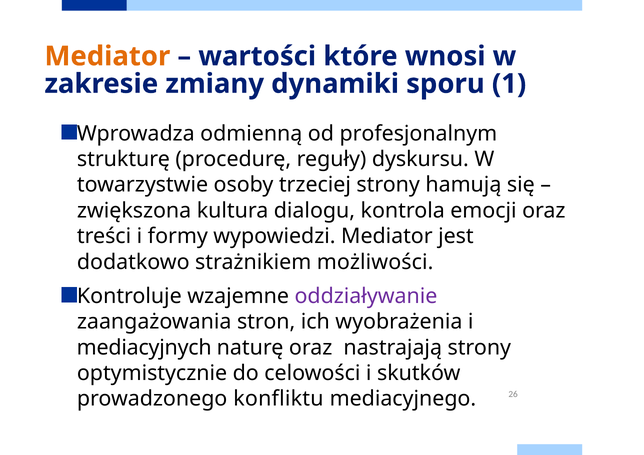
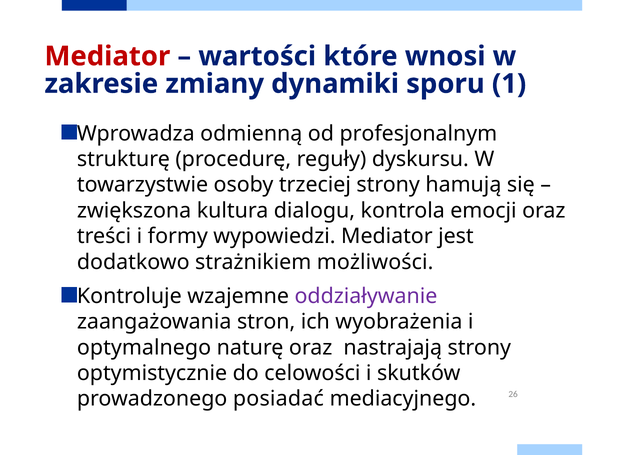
Mediator colour: orange -> red (107, 56)
mediacyjnych: mediacyjnych -> optymalnego (144, 348)
konfliktu: konfliktu -> posiadać (278, 399)
